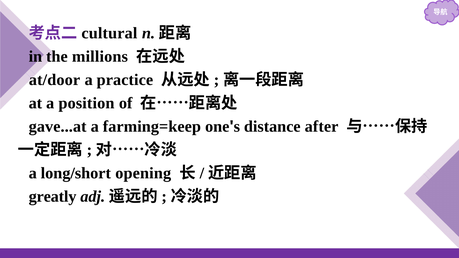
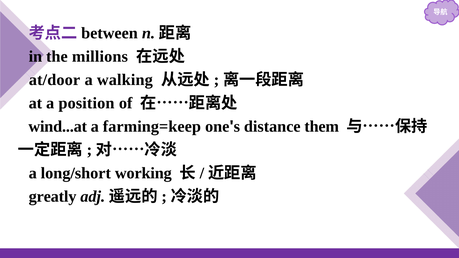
cultural: cultural -> between (109, 33)
practice: practice -> walking (125, 80)
gave...at: gave...at -> wind...at (58, 127)
after: after -> them (322, 127)
opening: opening -> working (143, 173)
